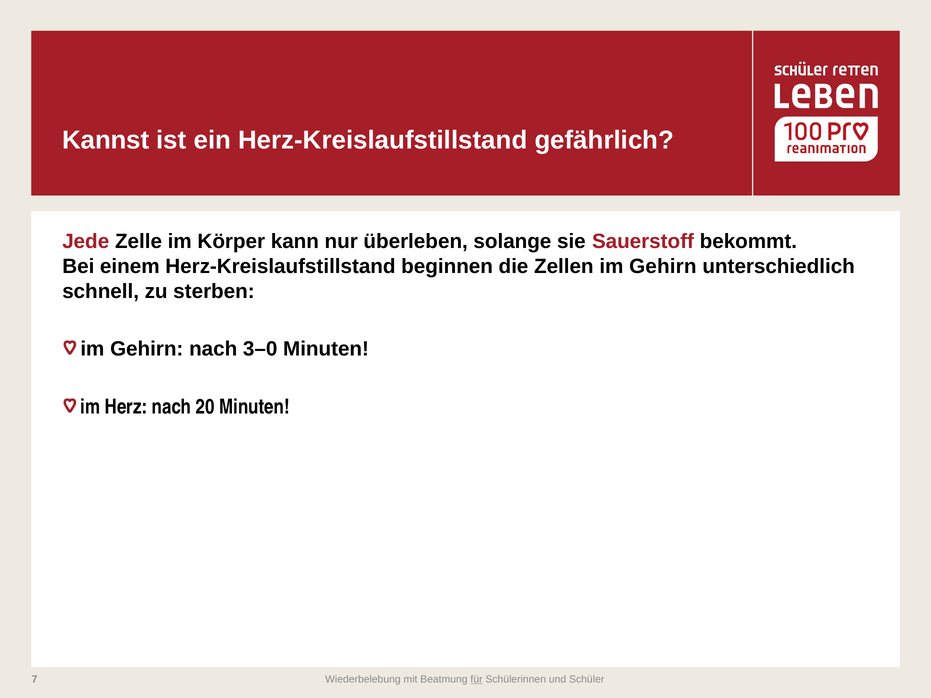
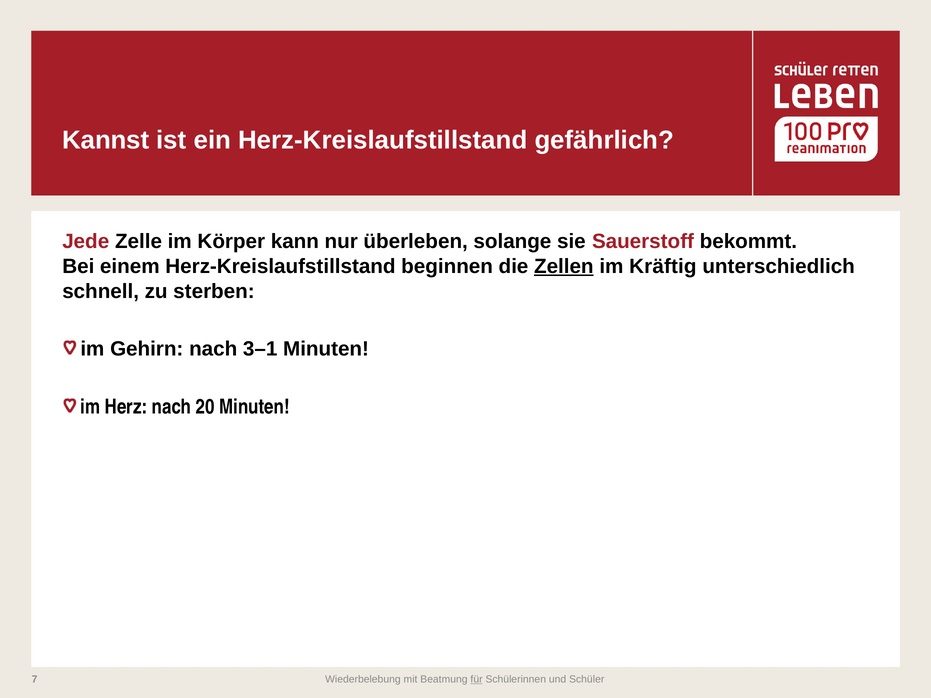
Zellen underline: none -> present (564, 267)
Gehirn: Gehirn -> Kräftig (663, 267)
3–0: 3–0 -> 3–1 (260, 349)
